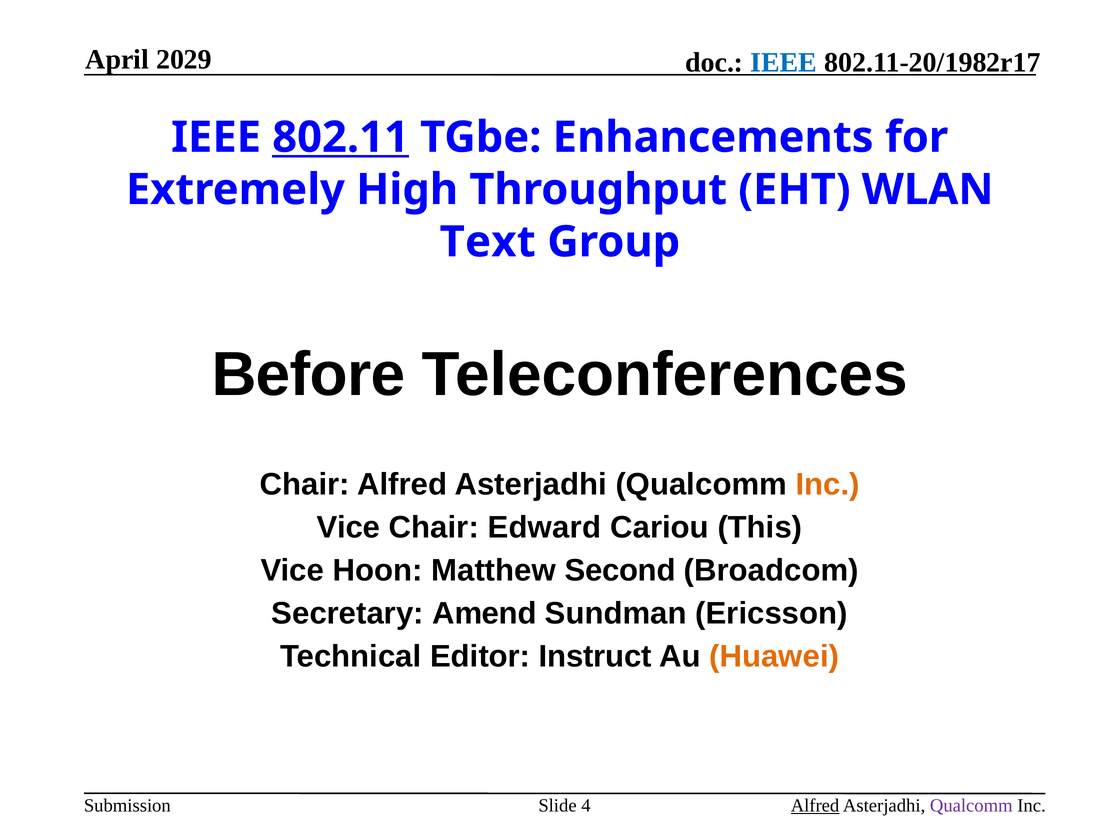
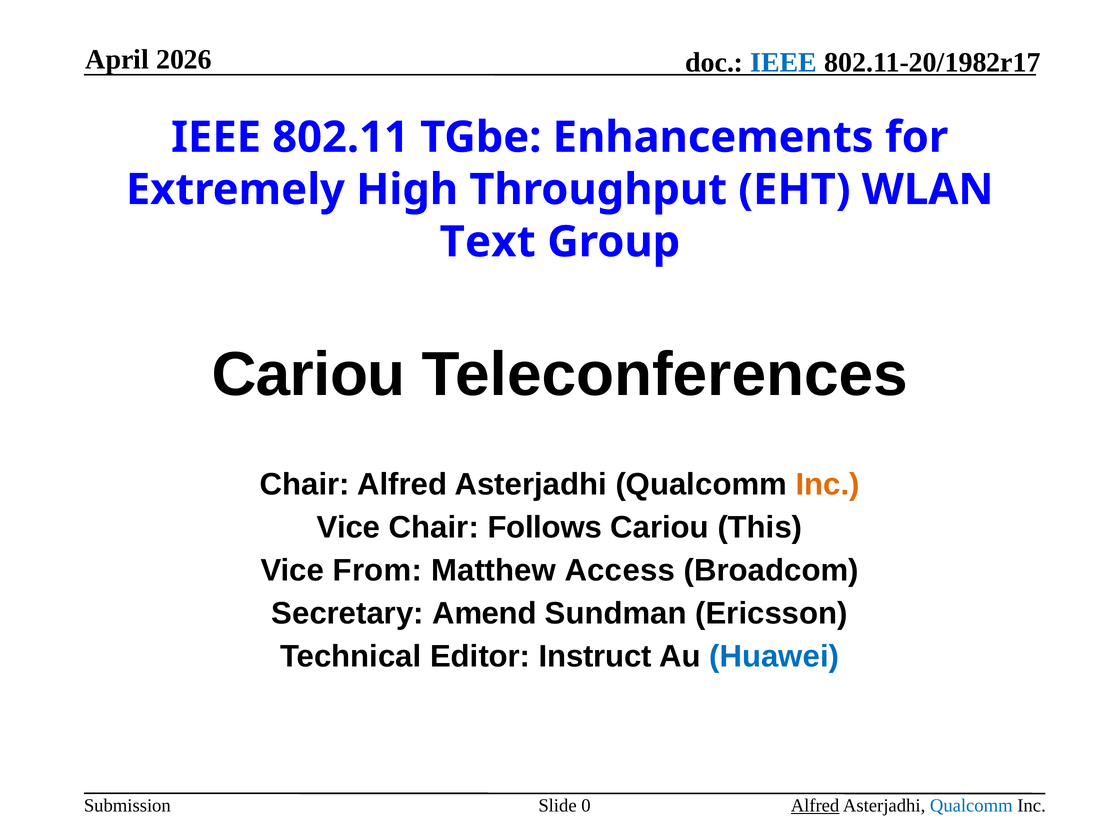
2029: 2029 -> 2026 (184, 59)
802.11 underline: present -> none (341, 137)
Before: Before -> Cariou (308, 375)
Edward: Edward -> Follows (545, 527)
Hoon: Hoon -> From (377, 570)
Second: Second -> Access (620, 570)
Huawei colour: orange -> blue (774, 656)
4: 4 -> 0 (586, 806)
Qualcomm colour: purple -> blue (971, 806)
